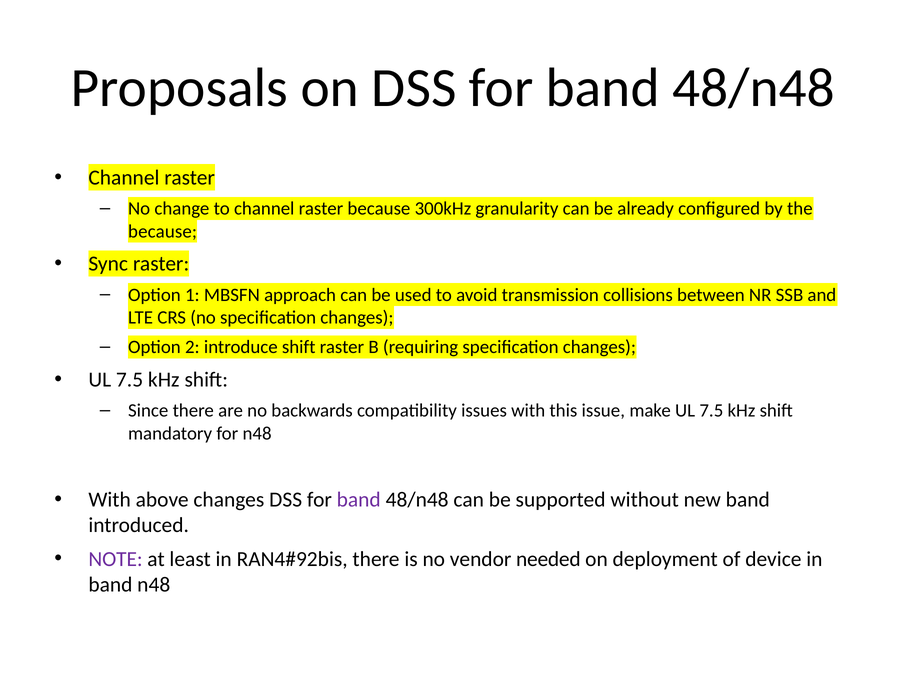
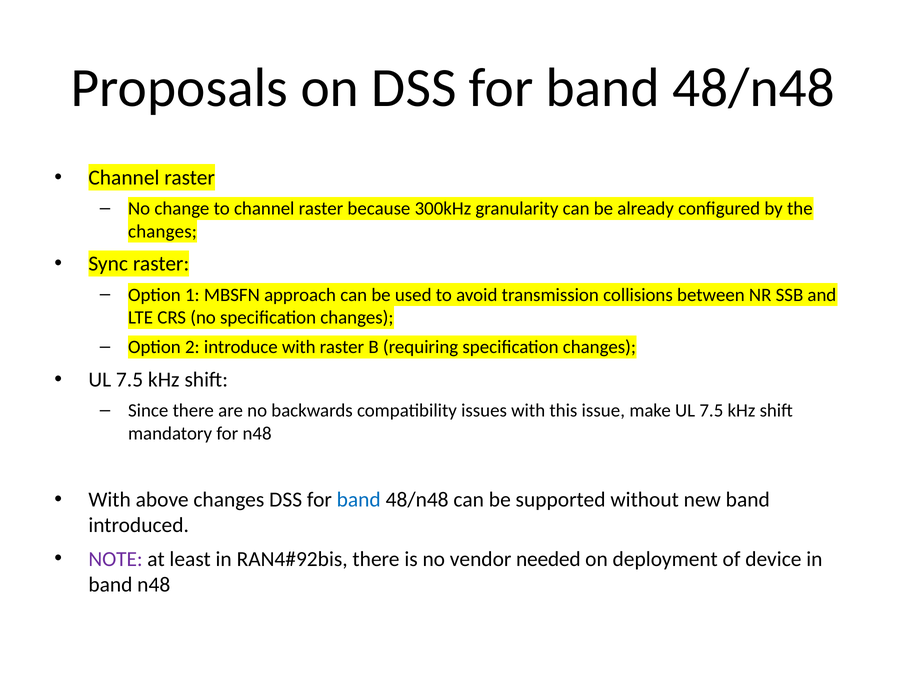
because: because -> changes (163, 231)
introduce shift: shift -> with (299, 347)
band colour: purple -> blue (359, 500)
